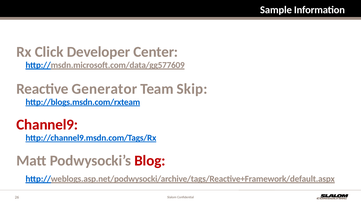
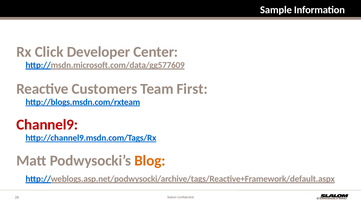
Generator: Generator -> Customers (105, 89)
Skip: Skip -> First (192, 89)
Blog colour: red -> orange (150, 161)
